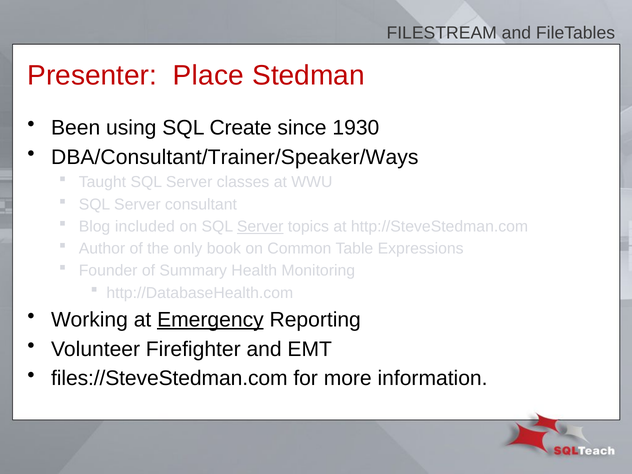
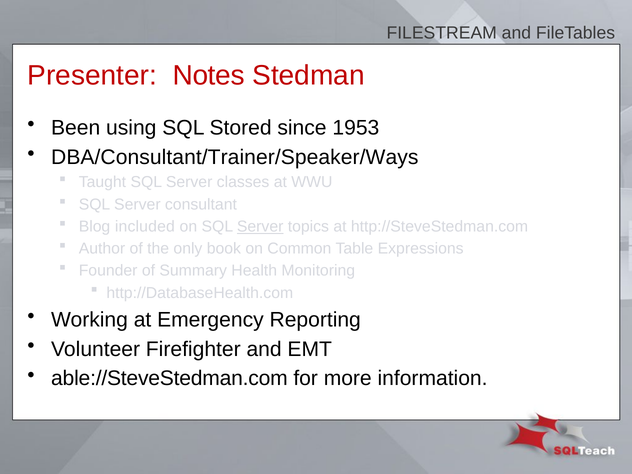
Place: Place -> Notes (209, 76)
Create: Create -> Stored (241, 128)
1930: 1930 -> 1953 (356, 128)
Emergency underline: present -> none (210, 320)
files://SteveStedman.com: files://SteveStedman.com -> able://SteveStedman.com (169, 379)
